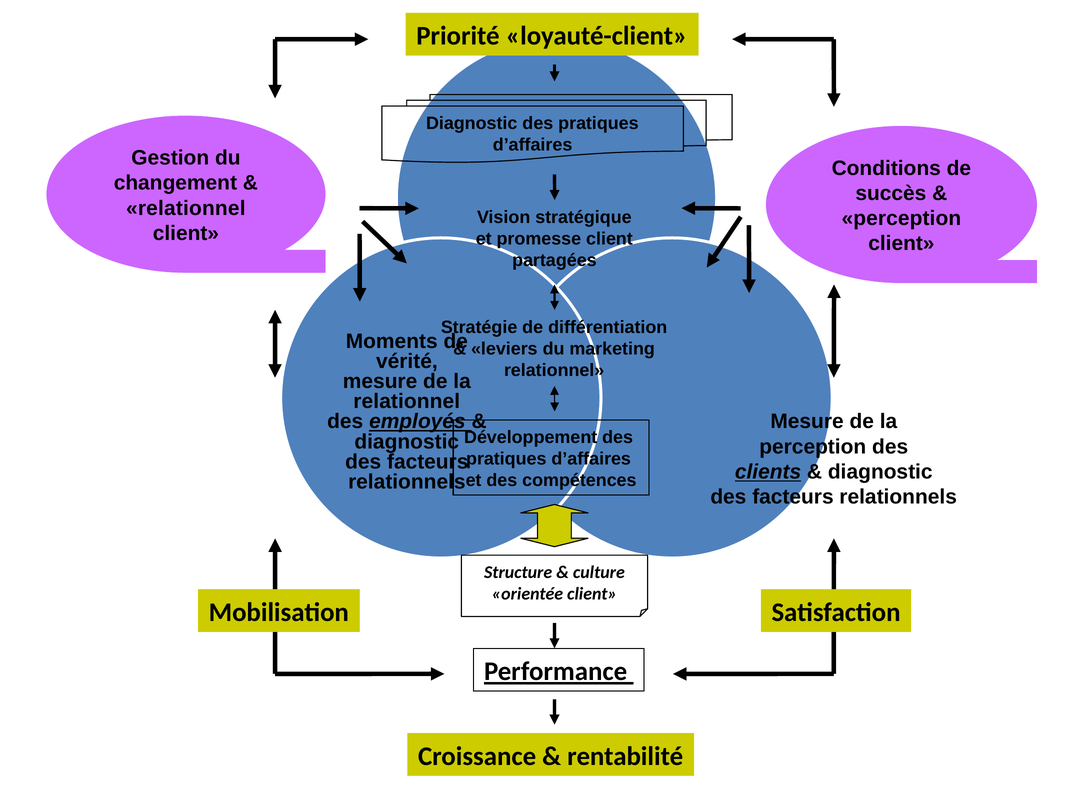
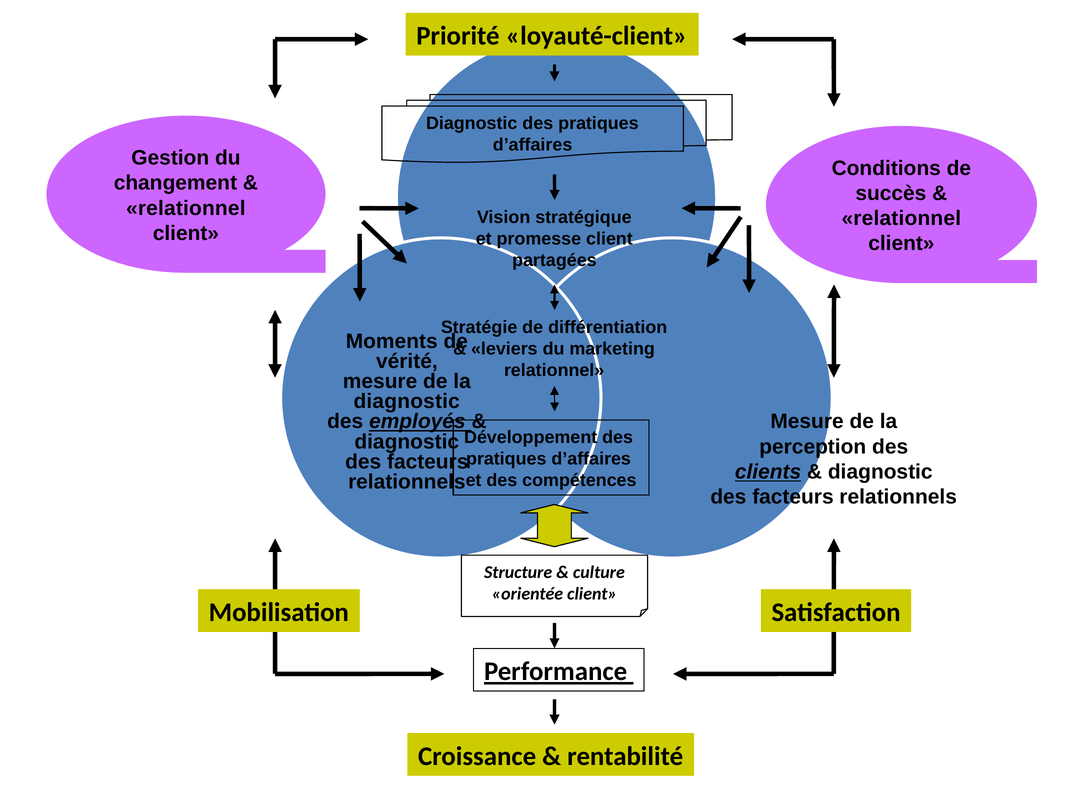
perception: perception -> relationnel (901, 219)
relationnel: relationnel -> diagnostic (407, 402)
